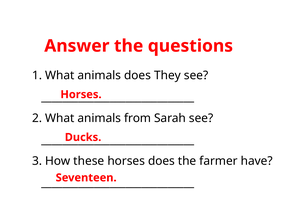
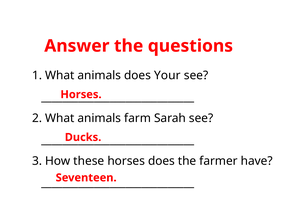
They: They -> Your (167, 75)
from: from -> farm (138, 118)
